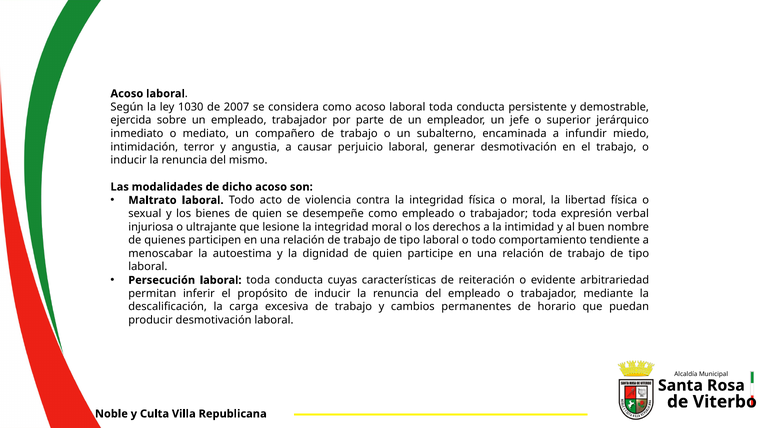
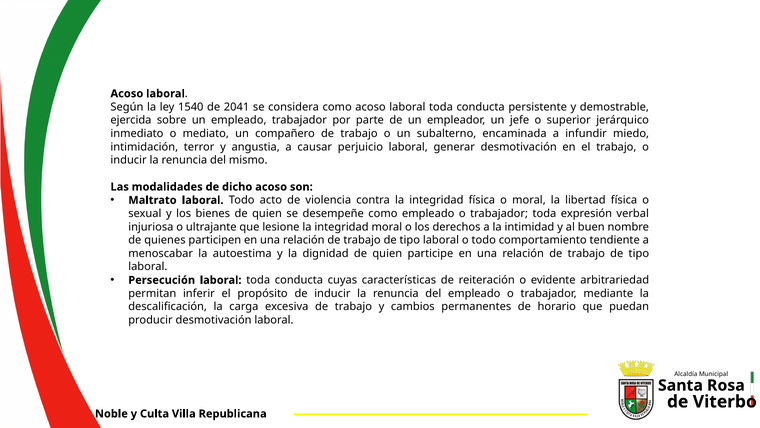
1030: 1030 -> 1540 (191, 107)
2007: 2007 -> 2041 (237, 107)
